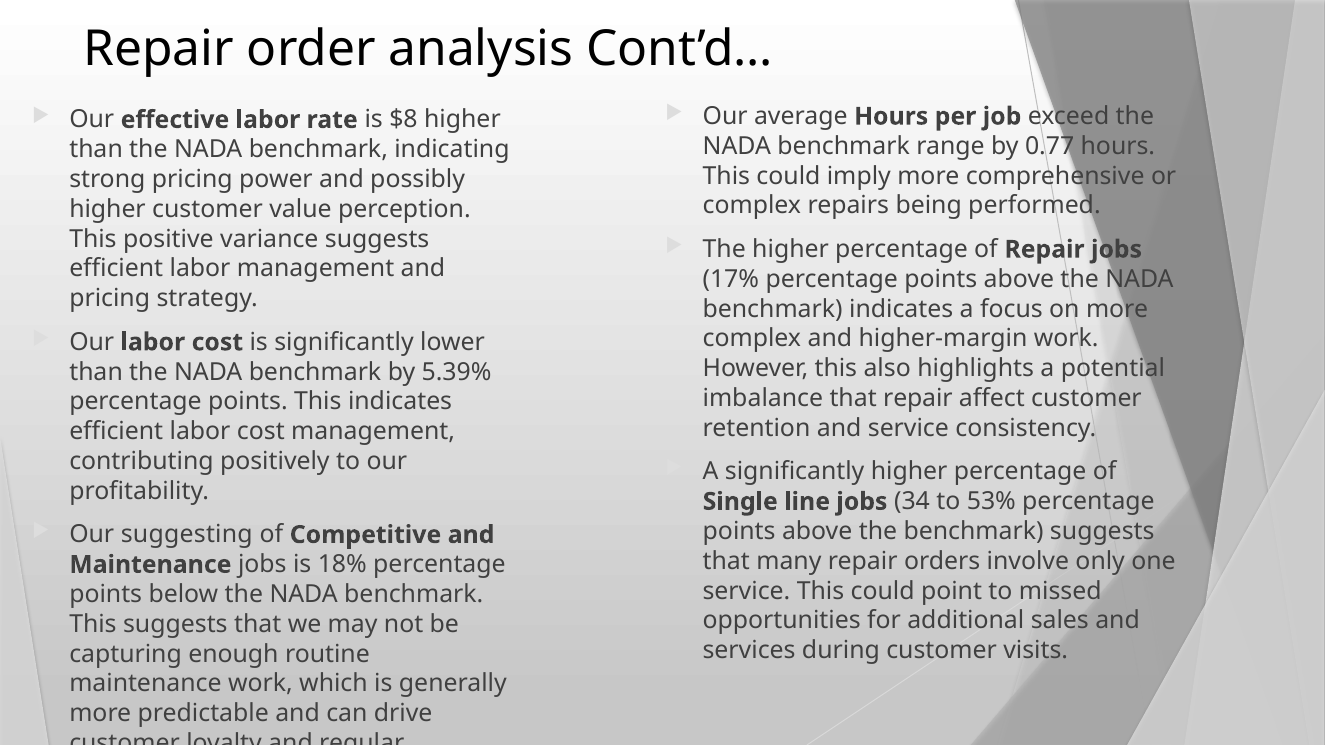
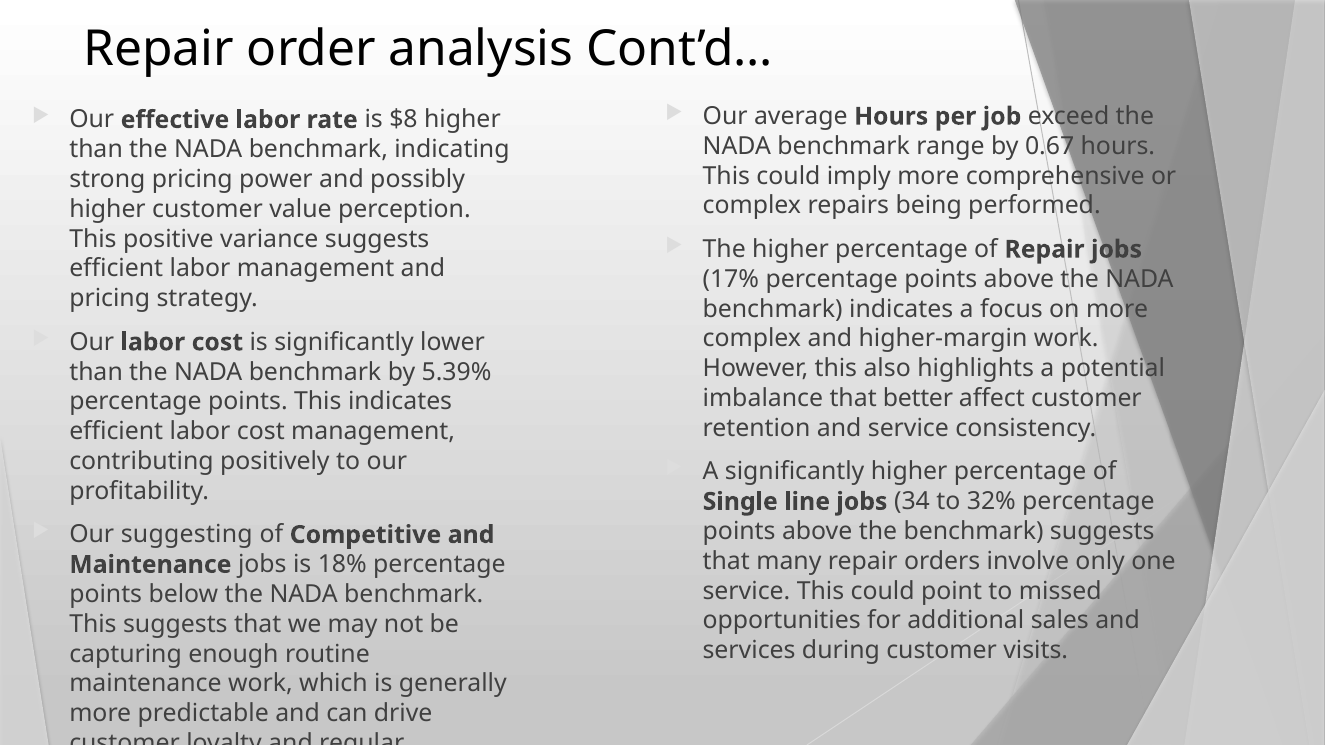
0.77: 0.77 -> 0.67 (1050, 146)
that repair: repair -> better (918, 399)
53%: 53% -> 32% (991, 502)
